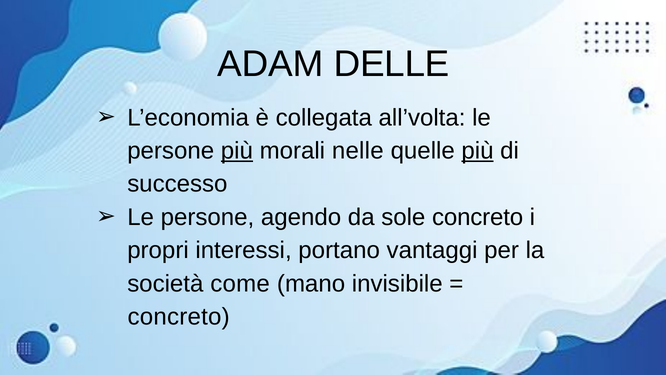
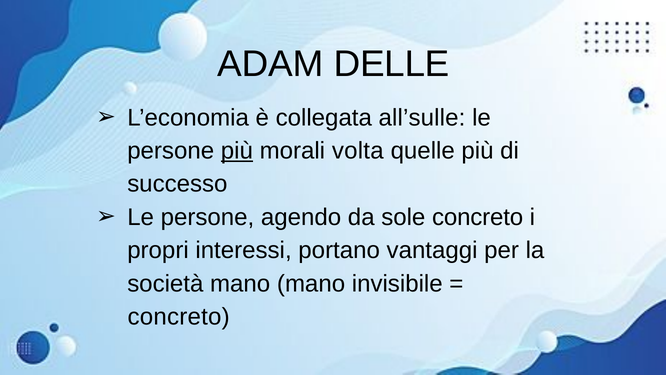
all’volta: all’volta -> all’sulle (422, 118)
nelle: nelle -> volta (358, 151)
più underline: present -> none (478, 151)
società come: come -> mano (240, 283)
